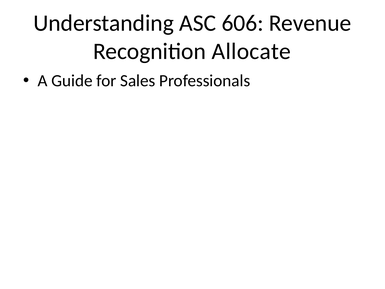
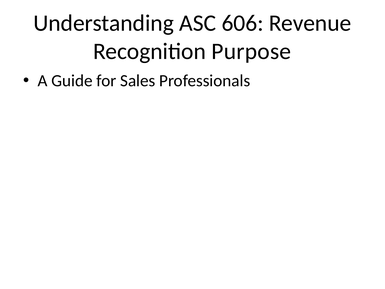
Allocate: Allocate -> Purpose (251, 51)
